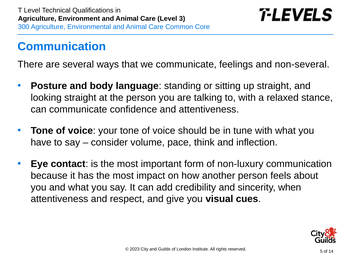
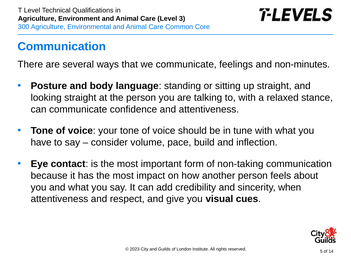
non-several: non-several -> non-minutes (302, 65)
think: think -> build (204, 143)
non-luxury: non-luxury -> non-taking (240, 164)
